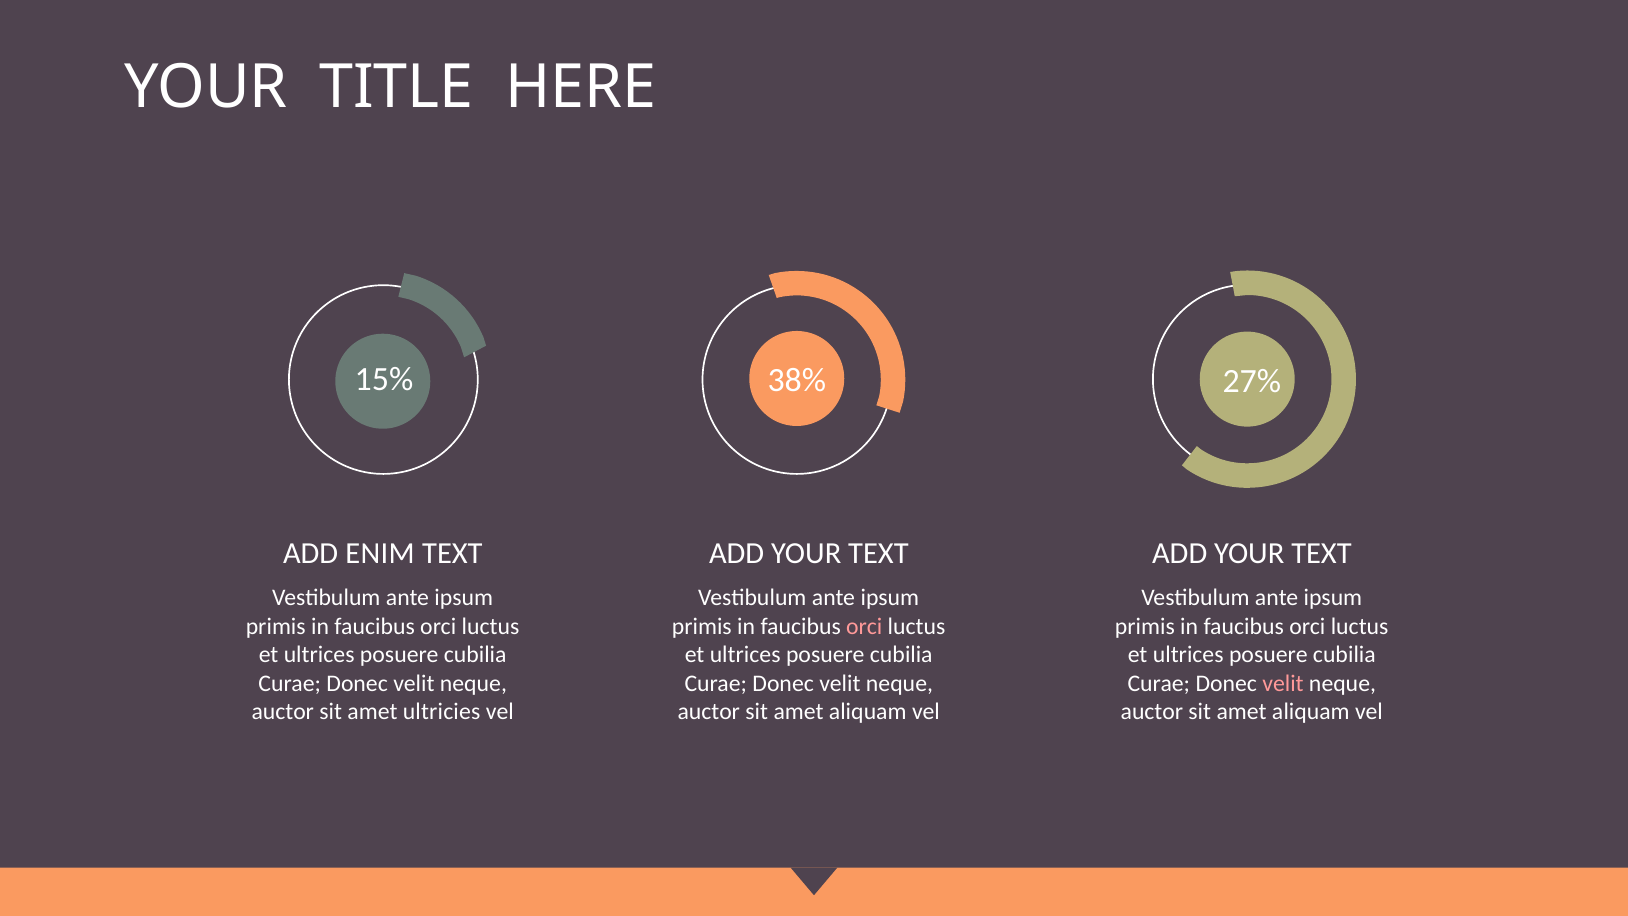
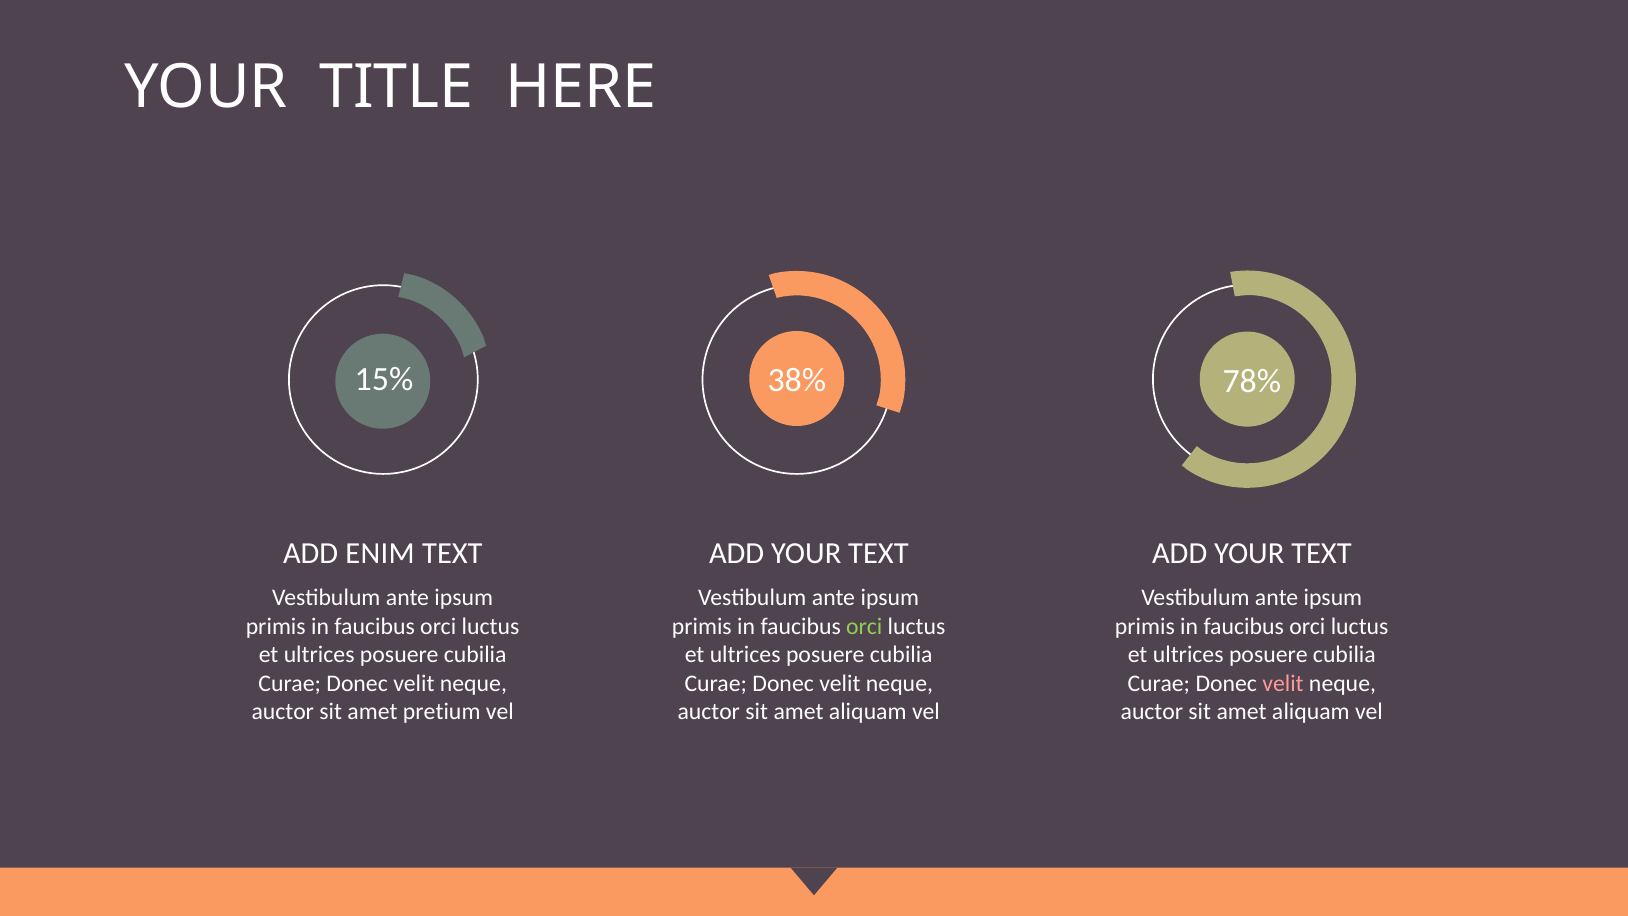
27%: 27% -> 78% (1252, 382)
orci colour: pink -> light green (864, 626)
ultricies: ultricies -> pretium (442, 712)
